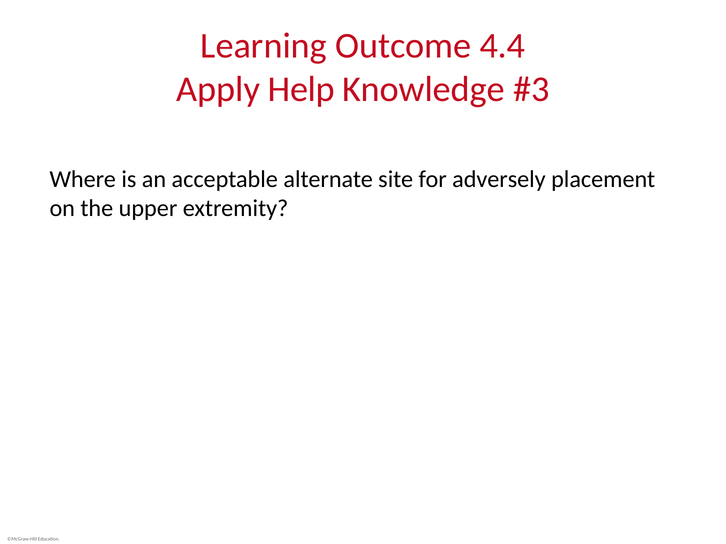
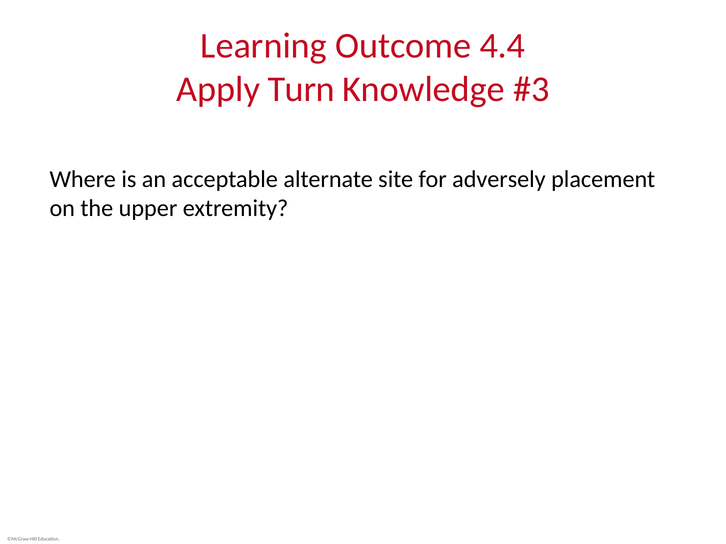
Help: Help -> Turn (301, 90)
